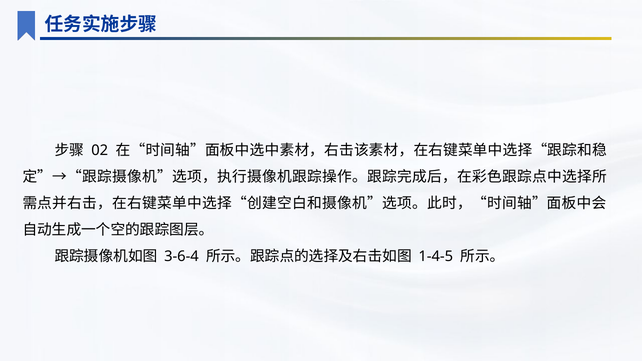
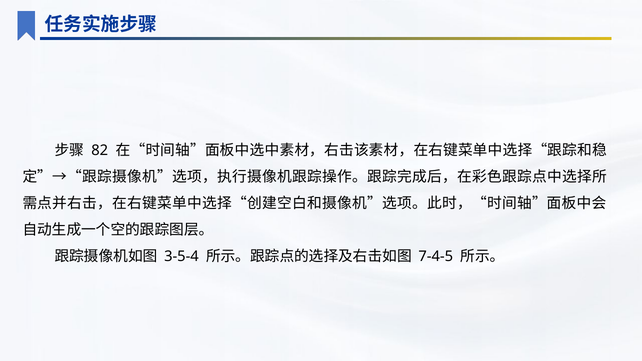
02: 02 -> 82 (100, 151)
3-6-4: 3-6-4 -> 3-5-4 (181, 257)
1-4-5: 1-4-5 -> 7-4-5 (436, 257)
